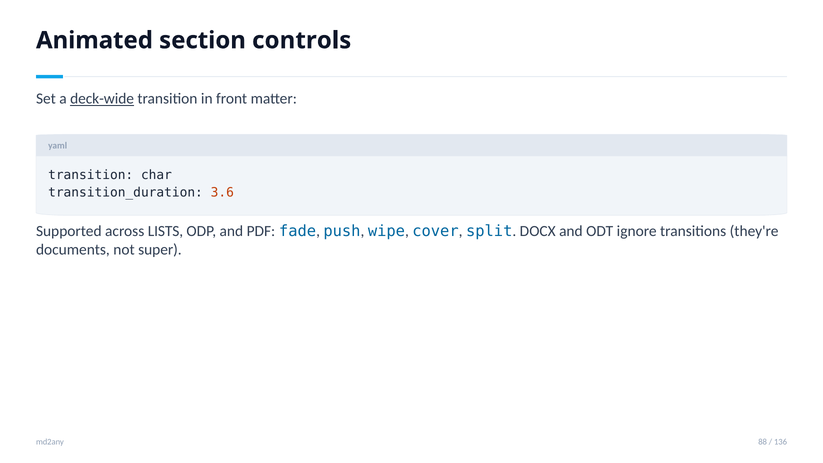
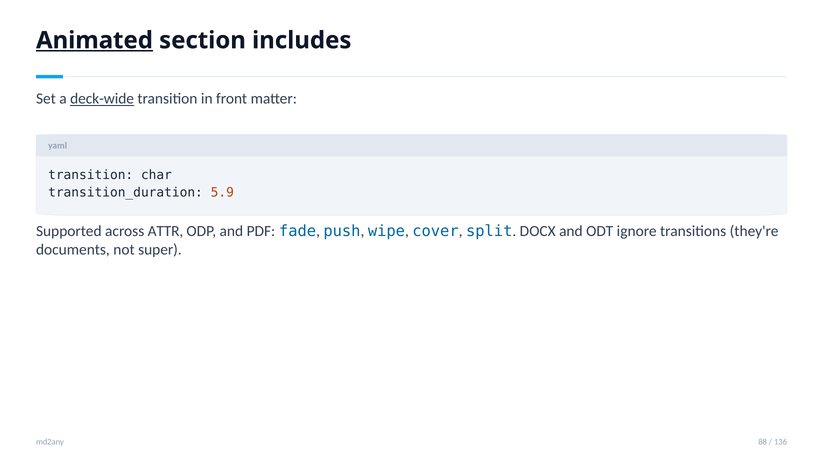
Animated underline: none -> present (94, 40)
controls: controls -> includes (302, 40)
3.6: 3.6 -> 5.9 (222, 193)
LISTS: LISTS -> ATTR (165, 231)
